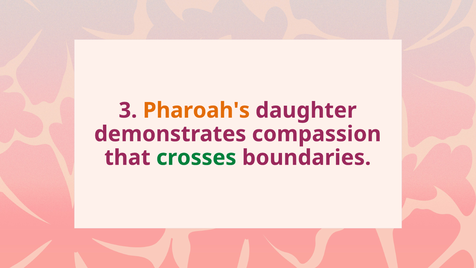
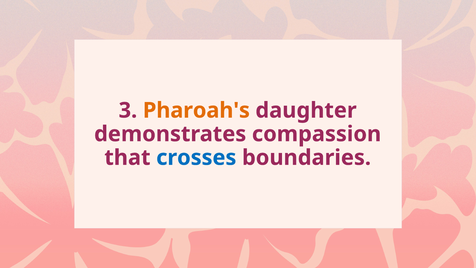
crosses colour: green -> blue (196, 158)
